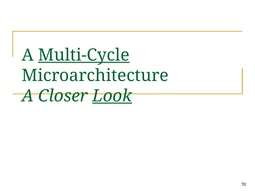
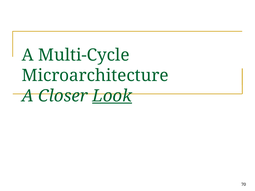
Multi-Cycle underline: present -> none (84, 55)
